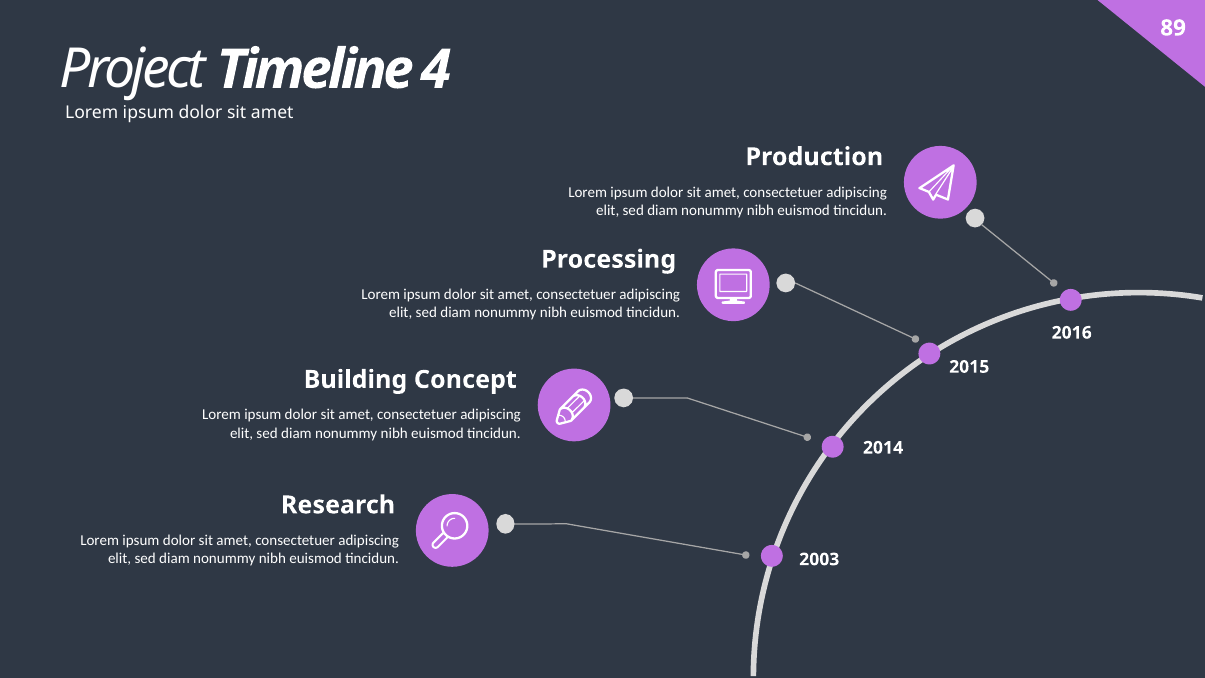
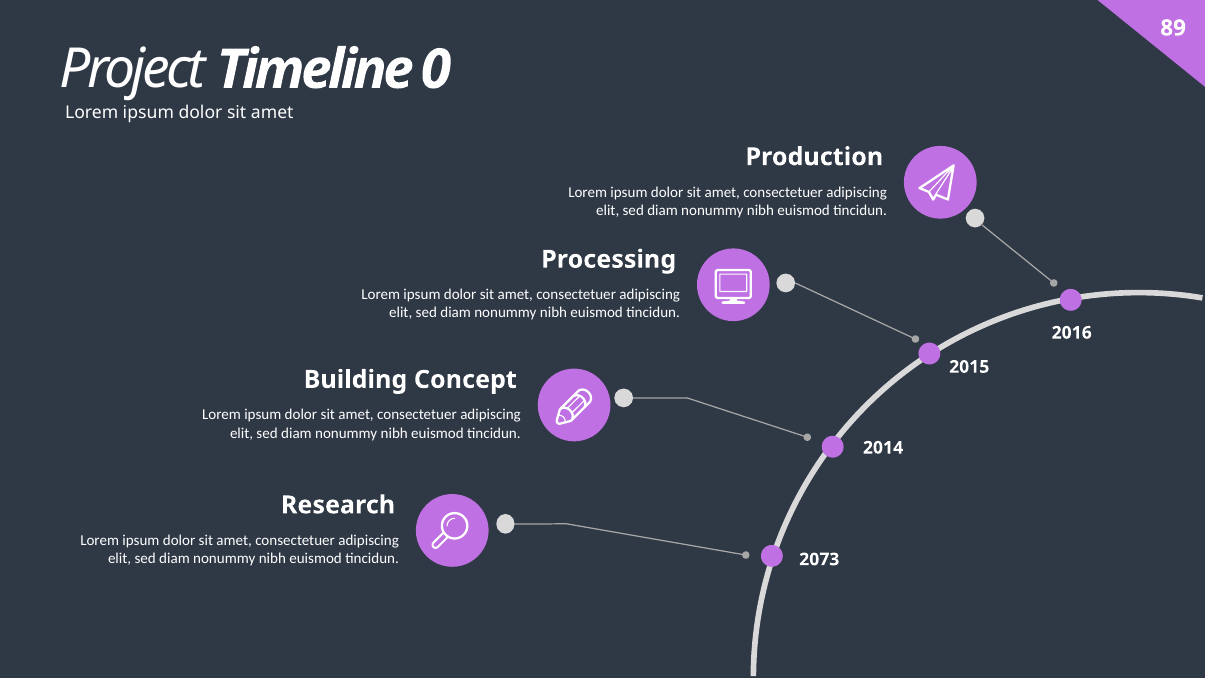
4: 4 -> 0 (436, 70)
2003: 2003 -> 2073 (819, 559)
